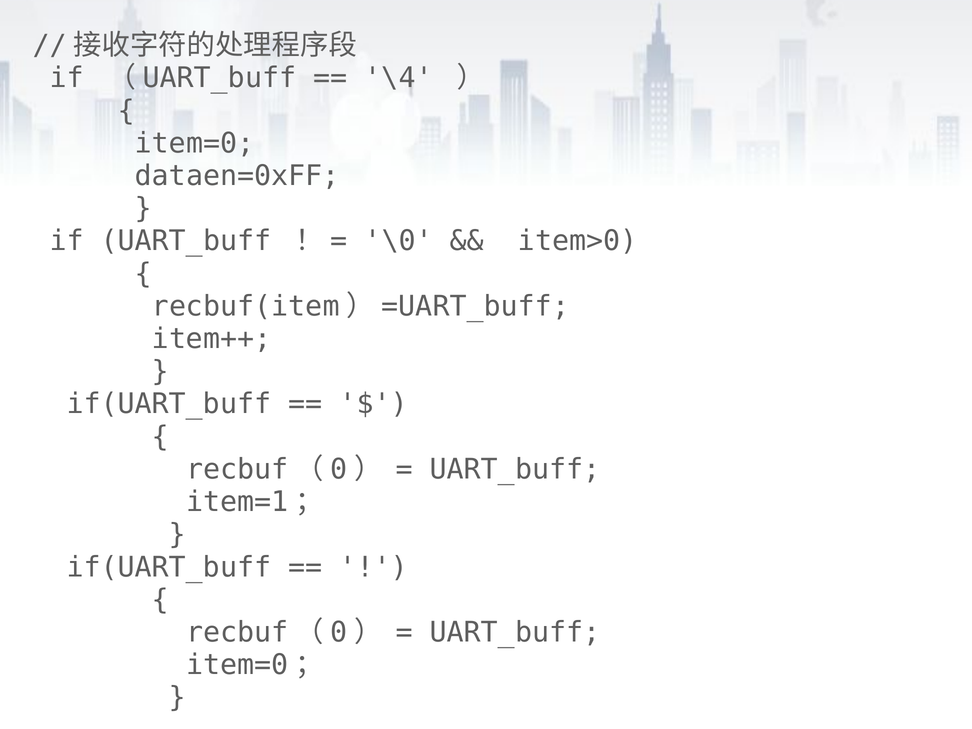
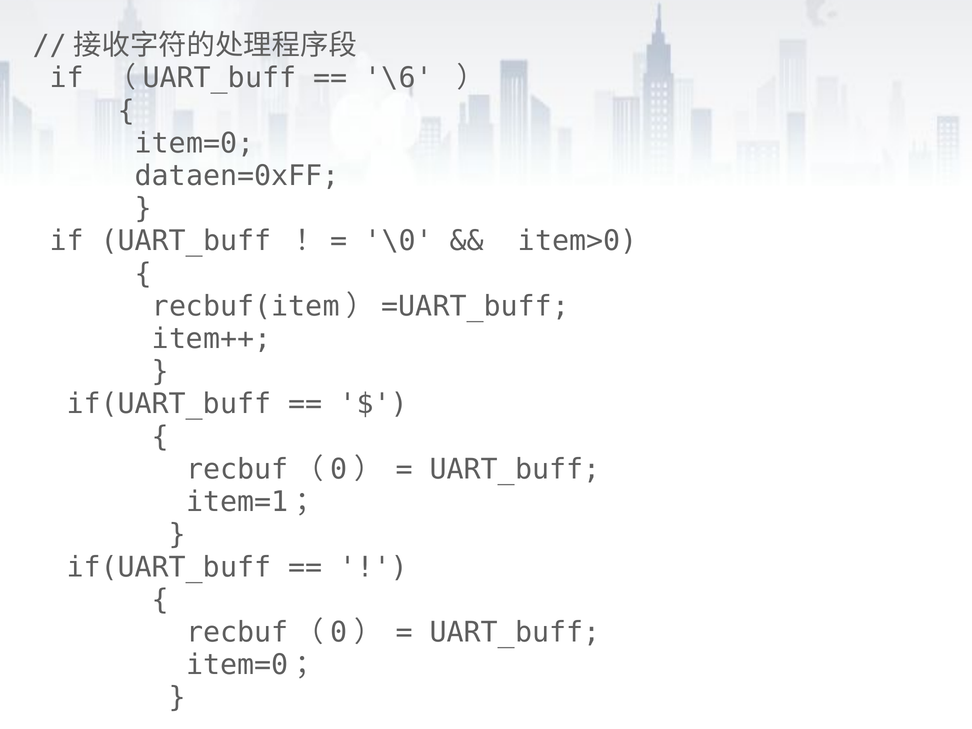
\4: \4 -> \6 (399, 78)
